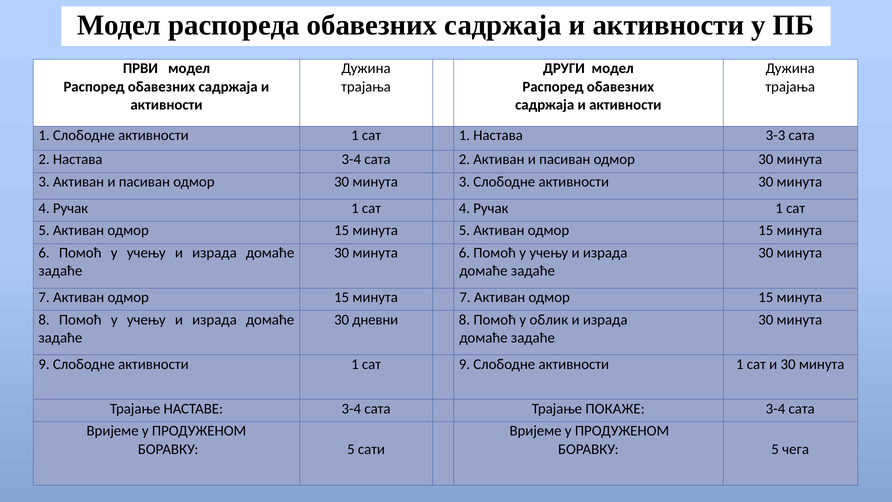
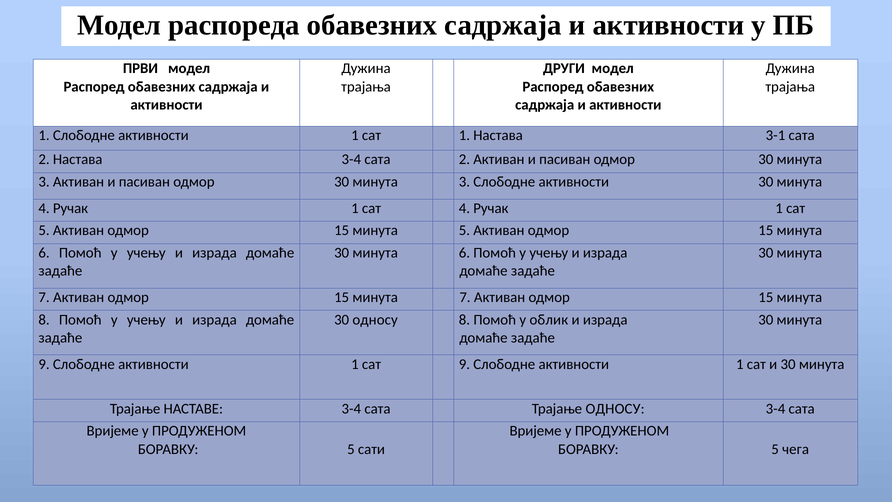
3-3: 3-3 -> 3-1 (776, 135)
30 дневни: дневни -> односу (375, 319)
Трајање ПОКАЖЕ: ПОКАЖЕ -> ОДНОСУ (615, 409)
